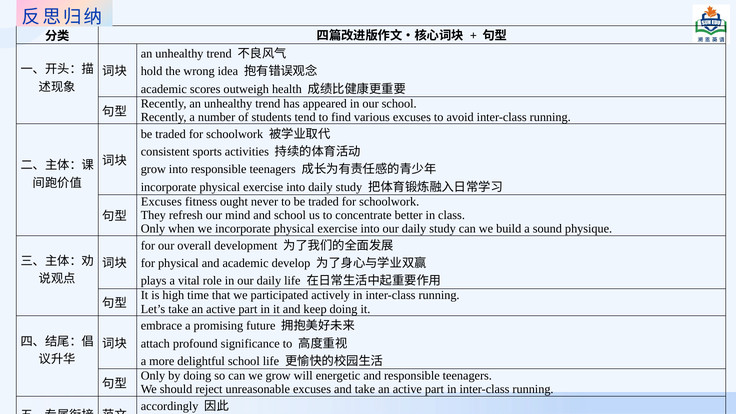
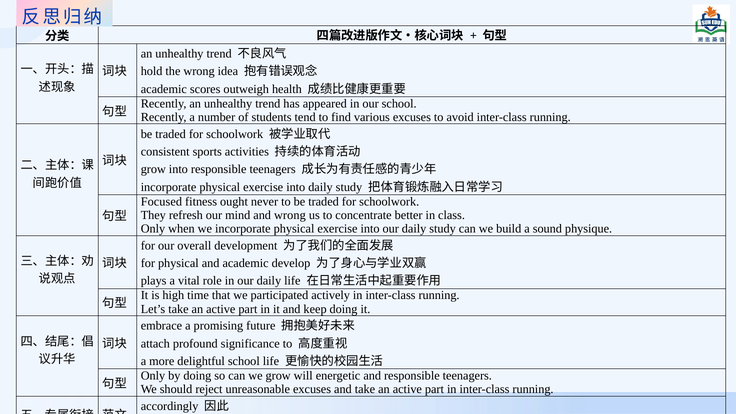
Excuses: Excuses -> Focused (161, 201)
and school: school -> wrong (290, 215)
